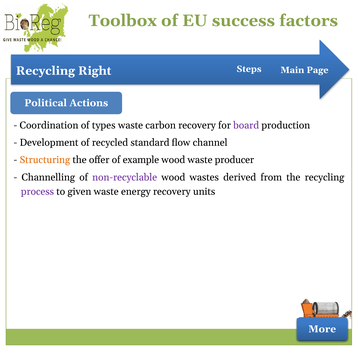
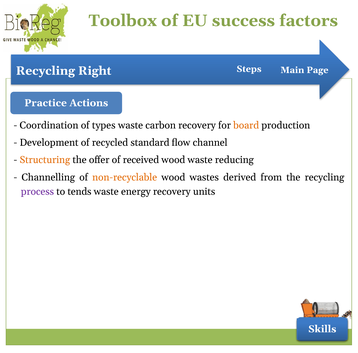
Political: Political -> Practice (46, 103)
board colour: purple -> orange (246, 125)
example: example -> received (141, 160)
producer: producer -> reducing (234, 160)
non-recyclable colour: purple -> orange (125, 177)
given: given -> tends (79, 191)
More: More -> Skills (322, 328)
